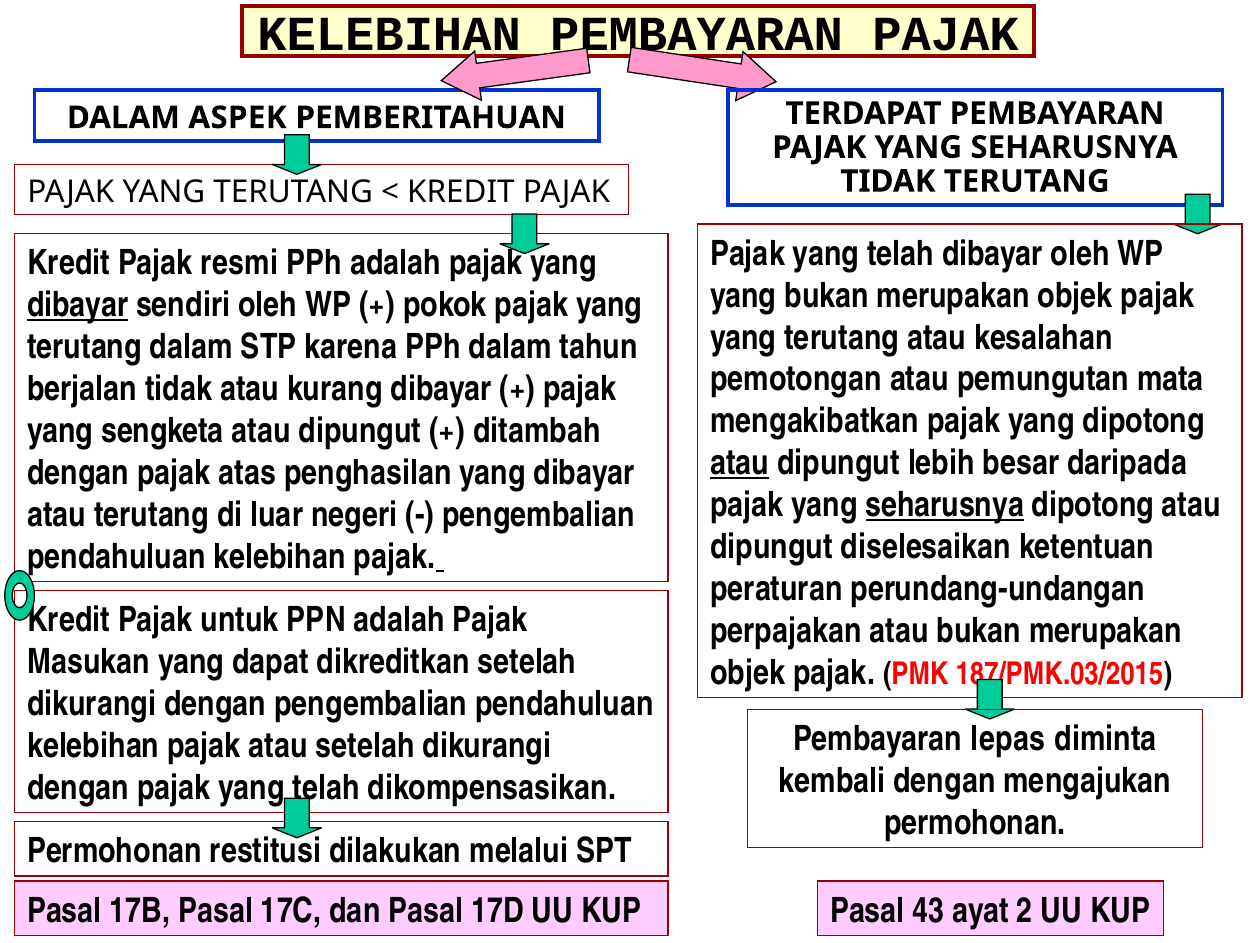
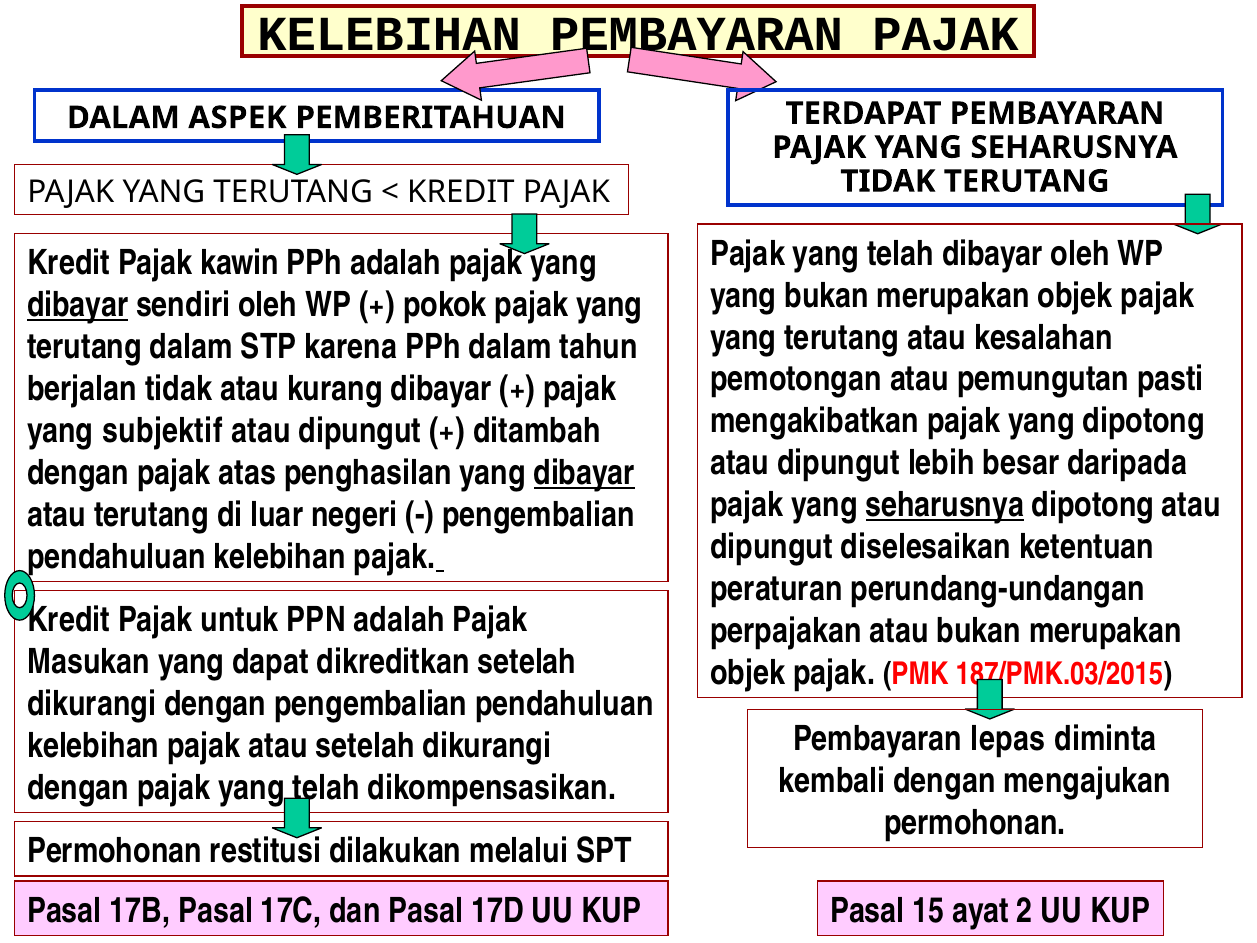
resmi: resmi -> kawin (240, 263)
mata: mata -> pasti (1170, 379)
sengketa: sengketa -> subjektif (162, 431)
atau underline: present -> none (740, 463)
dibayar underline: none -> present (584, 473)
43: 43 -> 15 (929, 910)
